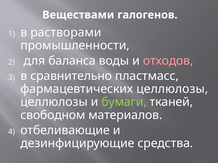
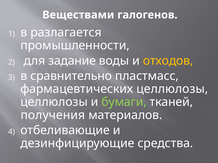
растворами: растворами -> разлагается (66, 33)
баланса: баланса -> задание (72, 61)
отходов colour: pink -> yellow (168, 61)
свободном: свободном -> получения (53, 115)
